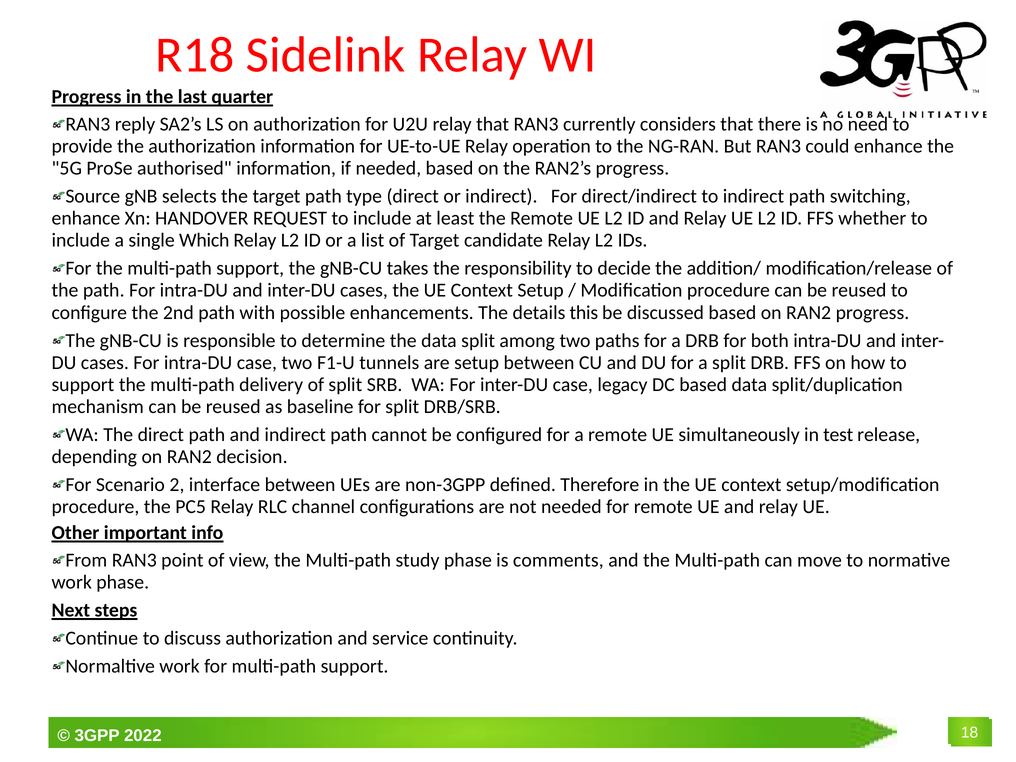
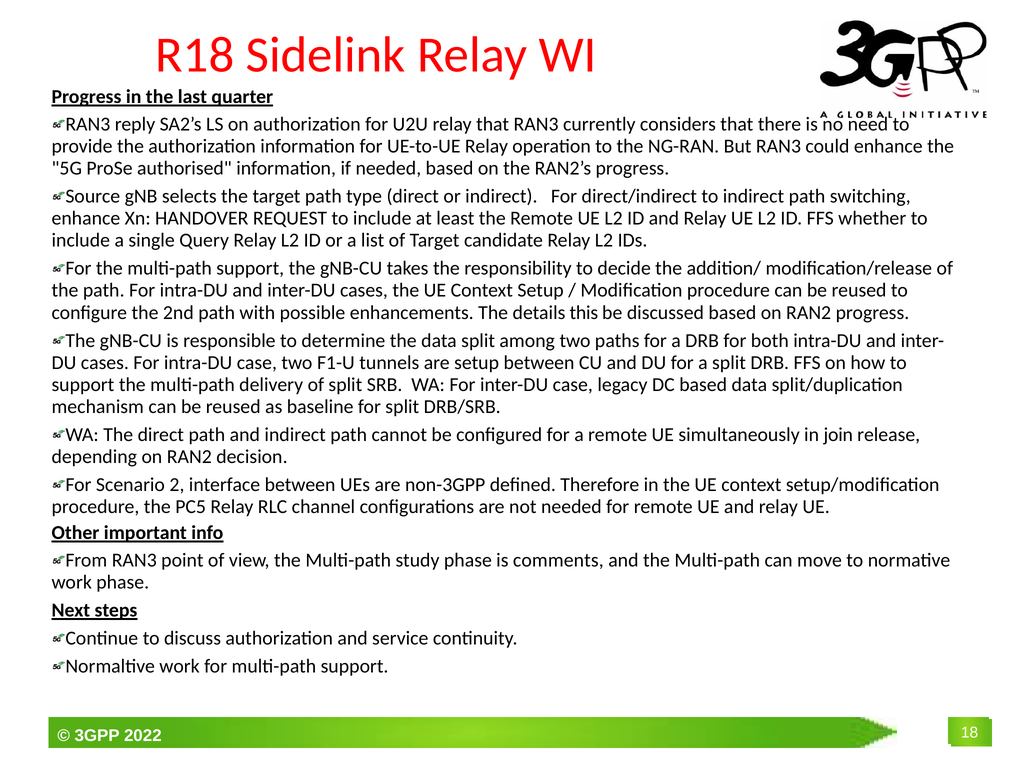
Which: Which -> Query (204, 240)
test: test -> join (838, 435)
